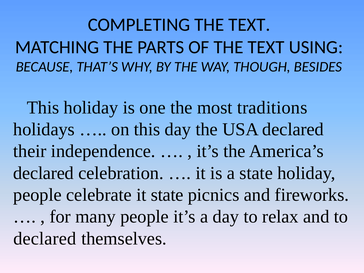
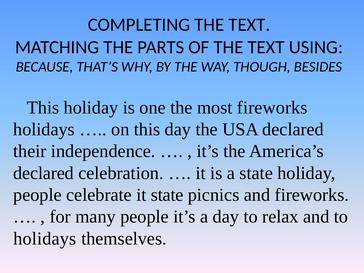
most traditions: traditions -> fireworks (272, 108)
declared: declared -> holidays (45, 239)
